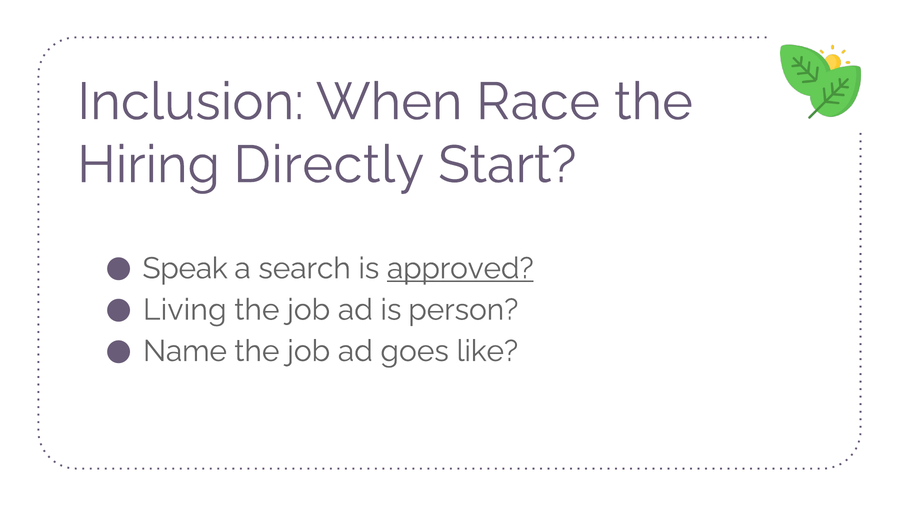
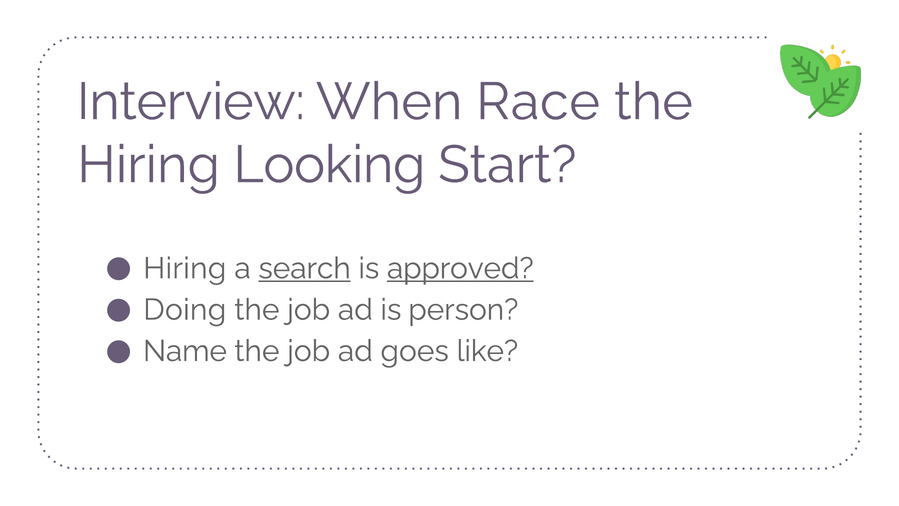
Inclusion: Inclusion -> Interview (191, 102)
Directly: Directly -> Looking (329, 165)
Speak: Speak -> Hiring (185, 268)
search underline: none -> present (305, 268)
Living: Living -> Doing (185, 310)
